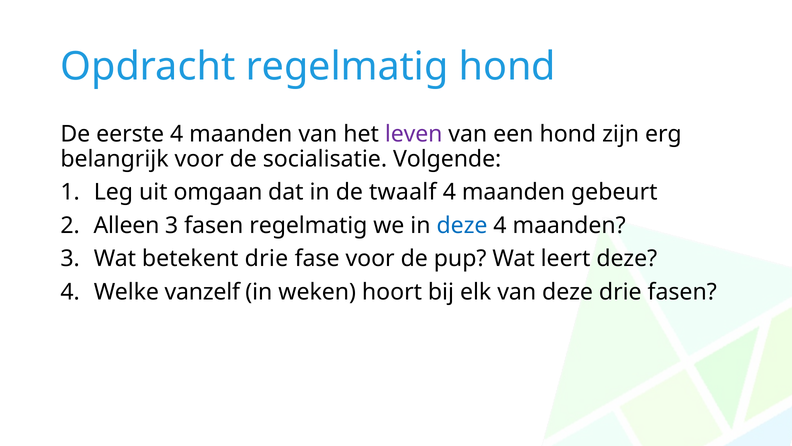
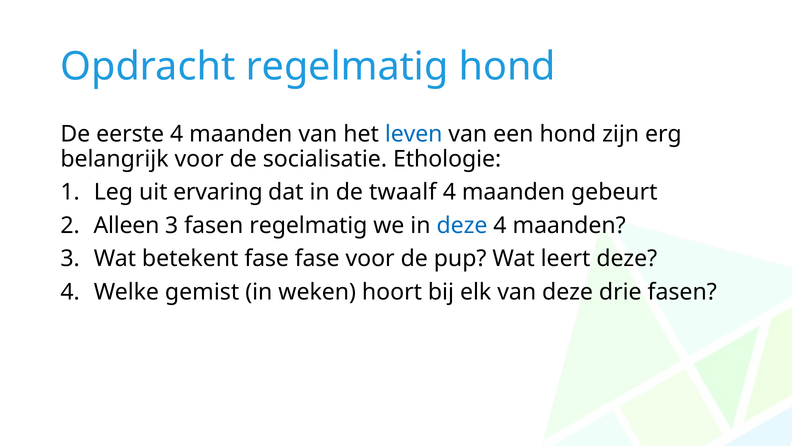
leven colour: purple -> blue (414, 134)
Volgende: Volgende -> Ethologie (447, 159)
omgaan: omgaan -> ervaring (218, 192)
betekent drie: drie -> fase (267, 258)
vanzelf: vanzelf -> gemist (202, 292)
